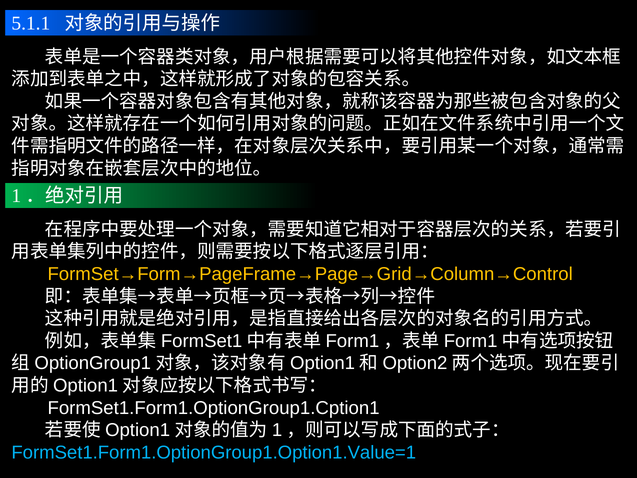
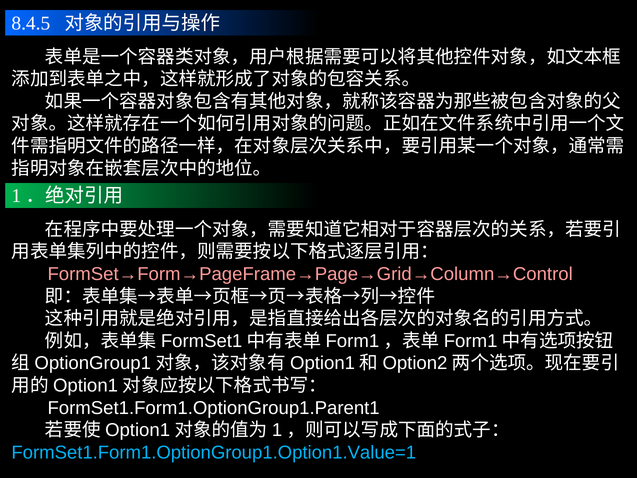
5.1.1: 5.1.1 -> 8.4.5 (31, 23)
FormSet→Form→PageFrame→Page→Grid→Column→Control colour: yellow -> pink (310, 274)
FormSet1.Form1.OptionGroup1.Cption1: FormSet1.Form1.OptionGroup1.Cption1 -> FormSet1.Form1.OptionGroup1.Parent1 (214, 408)
